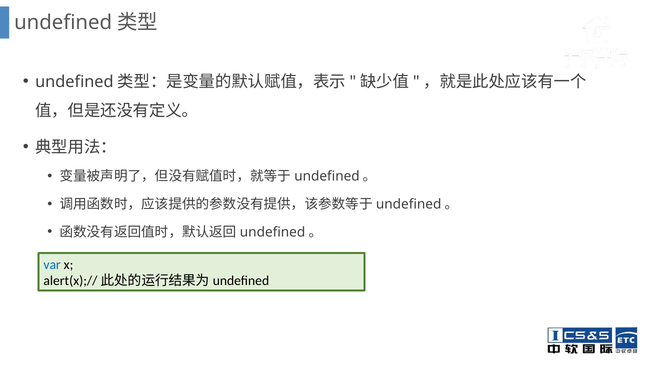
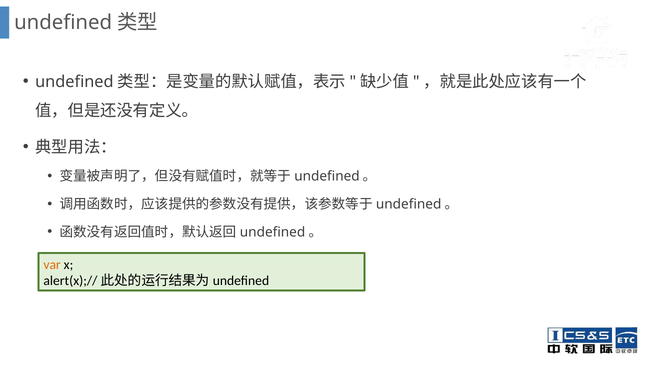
var colour: blue -> orange (52, 264)
